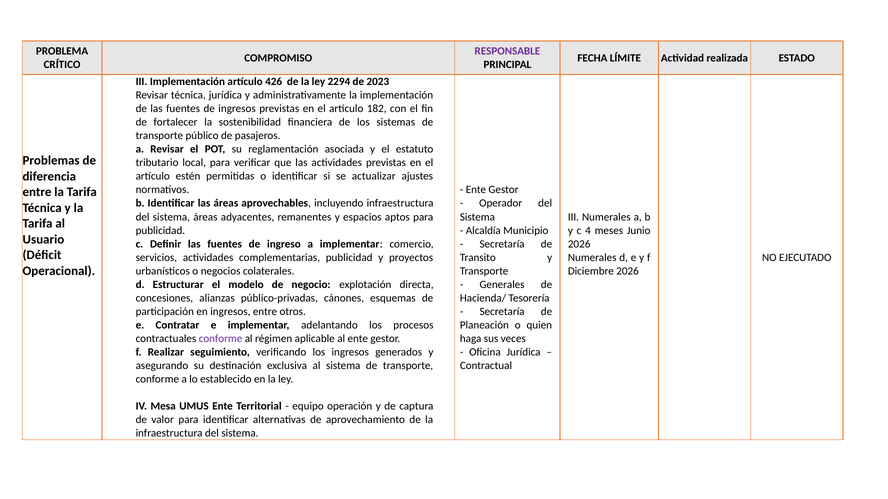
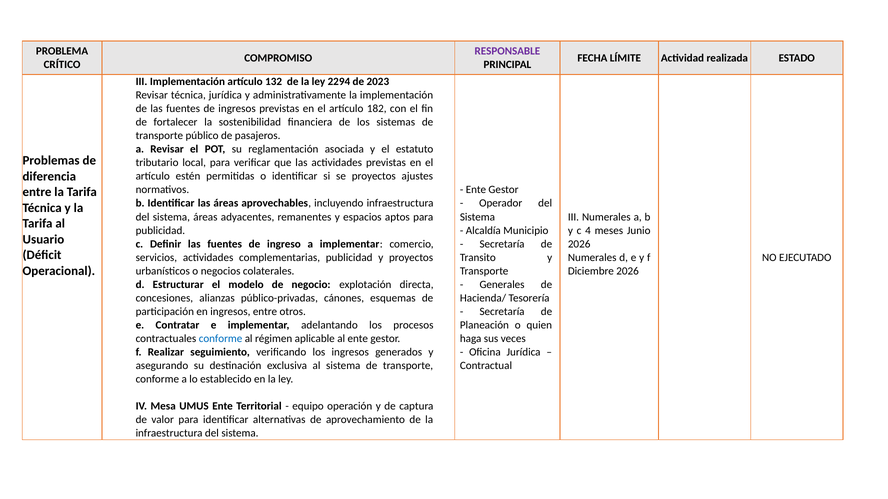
426: 426 -> 132 (274, 82)
se actualizar: actualizar -> proyectos (374, 176)
conforme colour: purple -> blue (221, 339)
